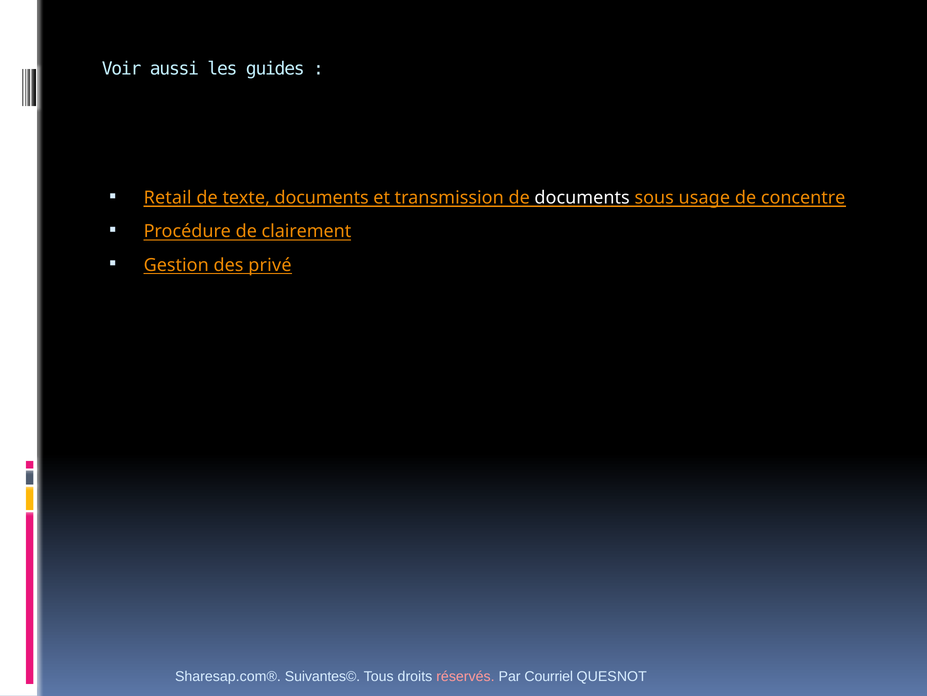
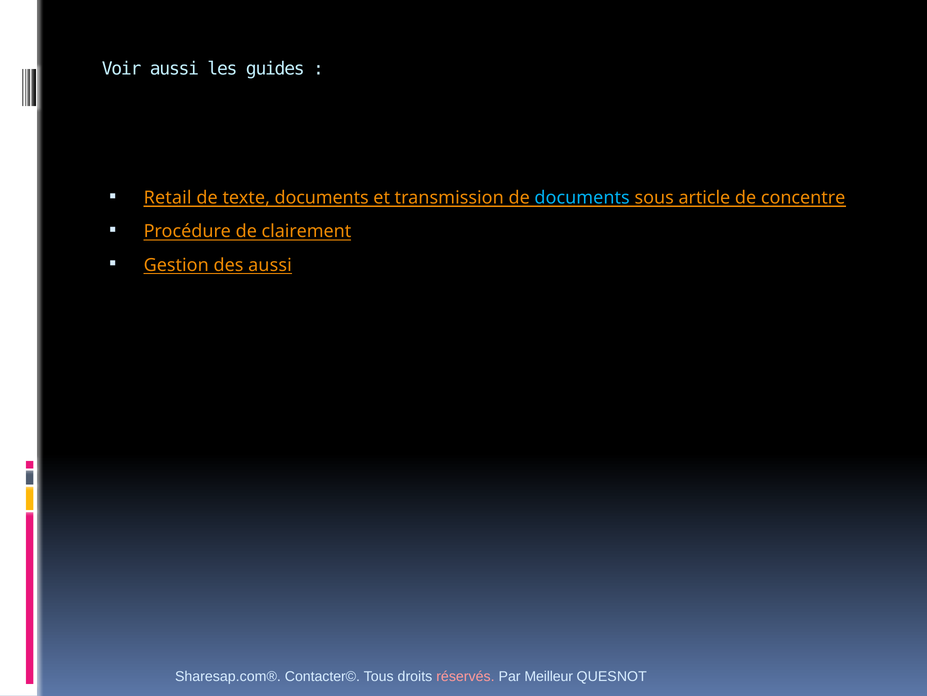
documents colour: white -> light blue (582, 198)
usage: usage -> article (704, 198)
des privé: privé -> aussi (270, 265)
Suivantes©: Suivantes© -> Contacter© (322, 676)
Courriel: Courriel -> Meilleur (549, 676)
